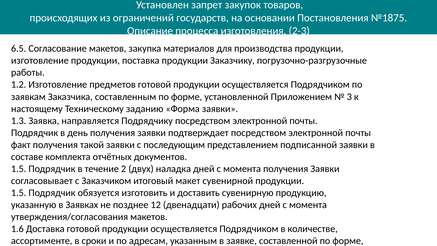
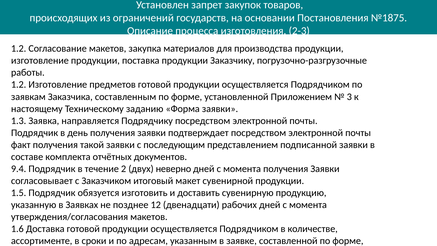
6.5: 6.5 -> 1.2 (19, 49)
1.5: 1.5 -> 9.4 (19, 169)
наладка: наладка -> неверно (173, 169)
